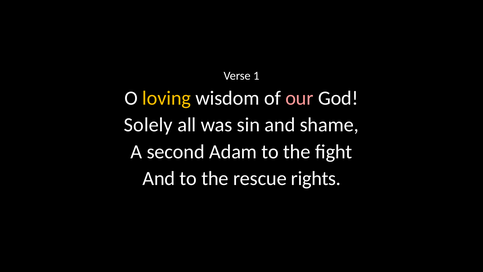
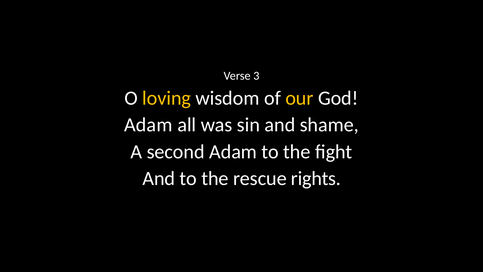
1: 1 -> 3 (256, 76)
our colour: pink -> yellow (299, 98)
Solely: Solely -> Adam (148, 125)
